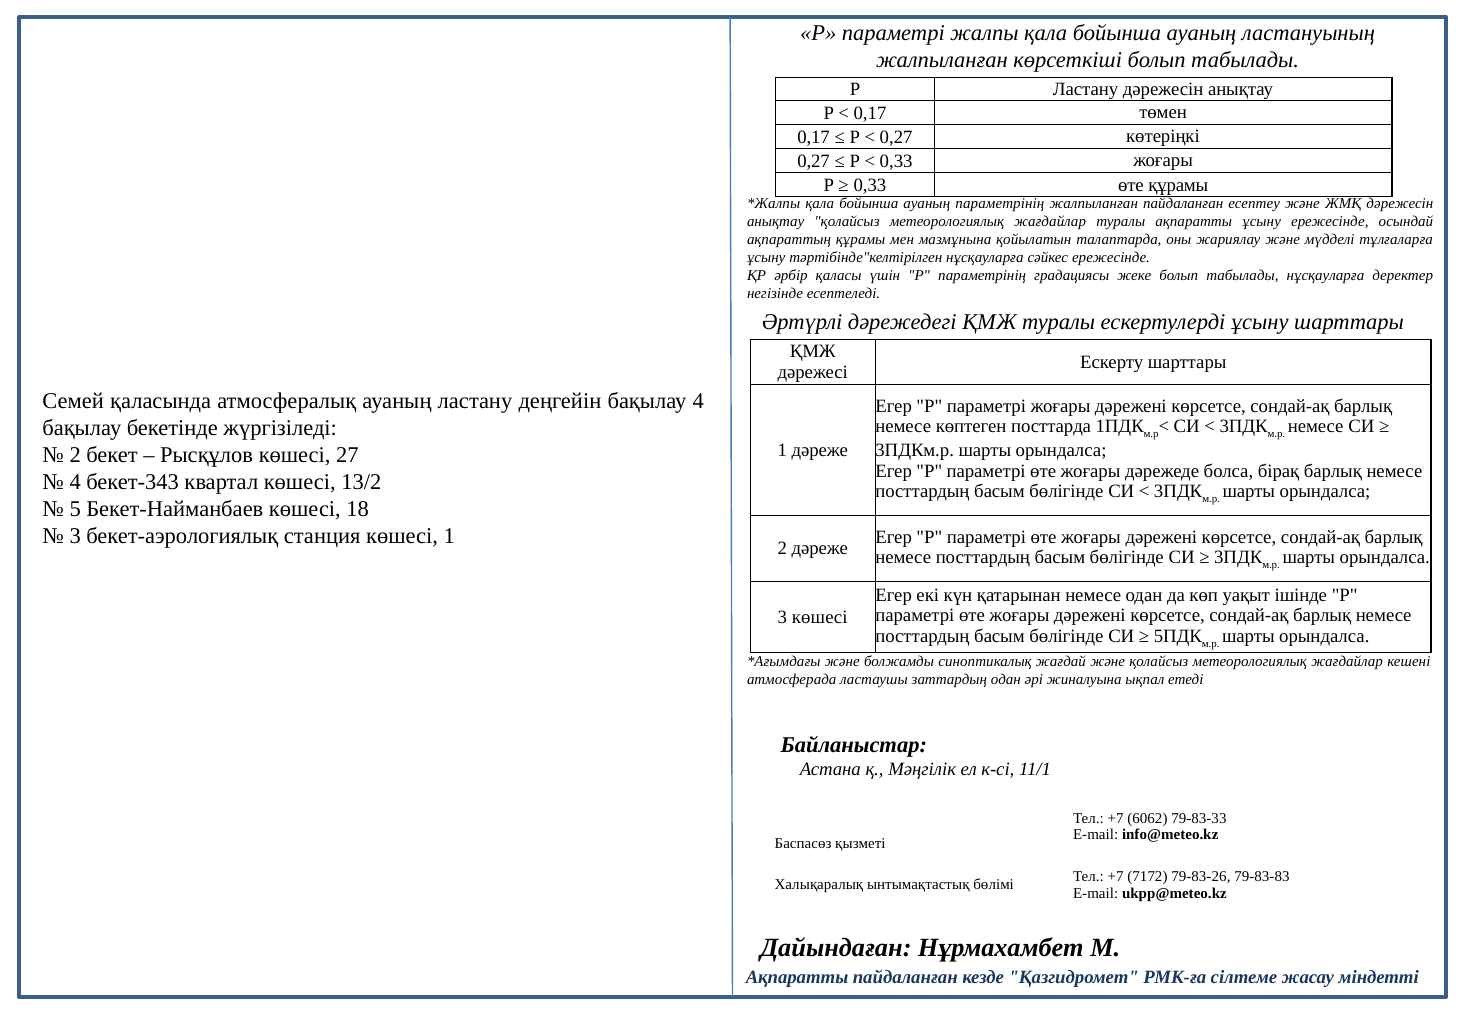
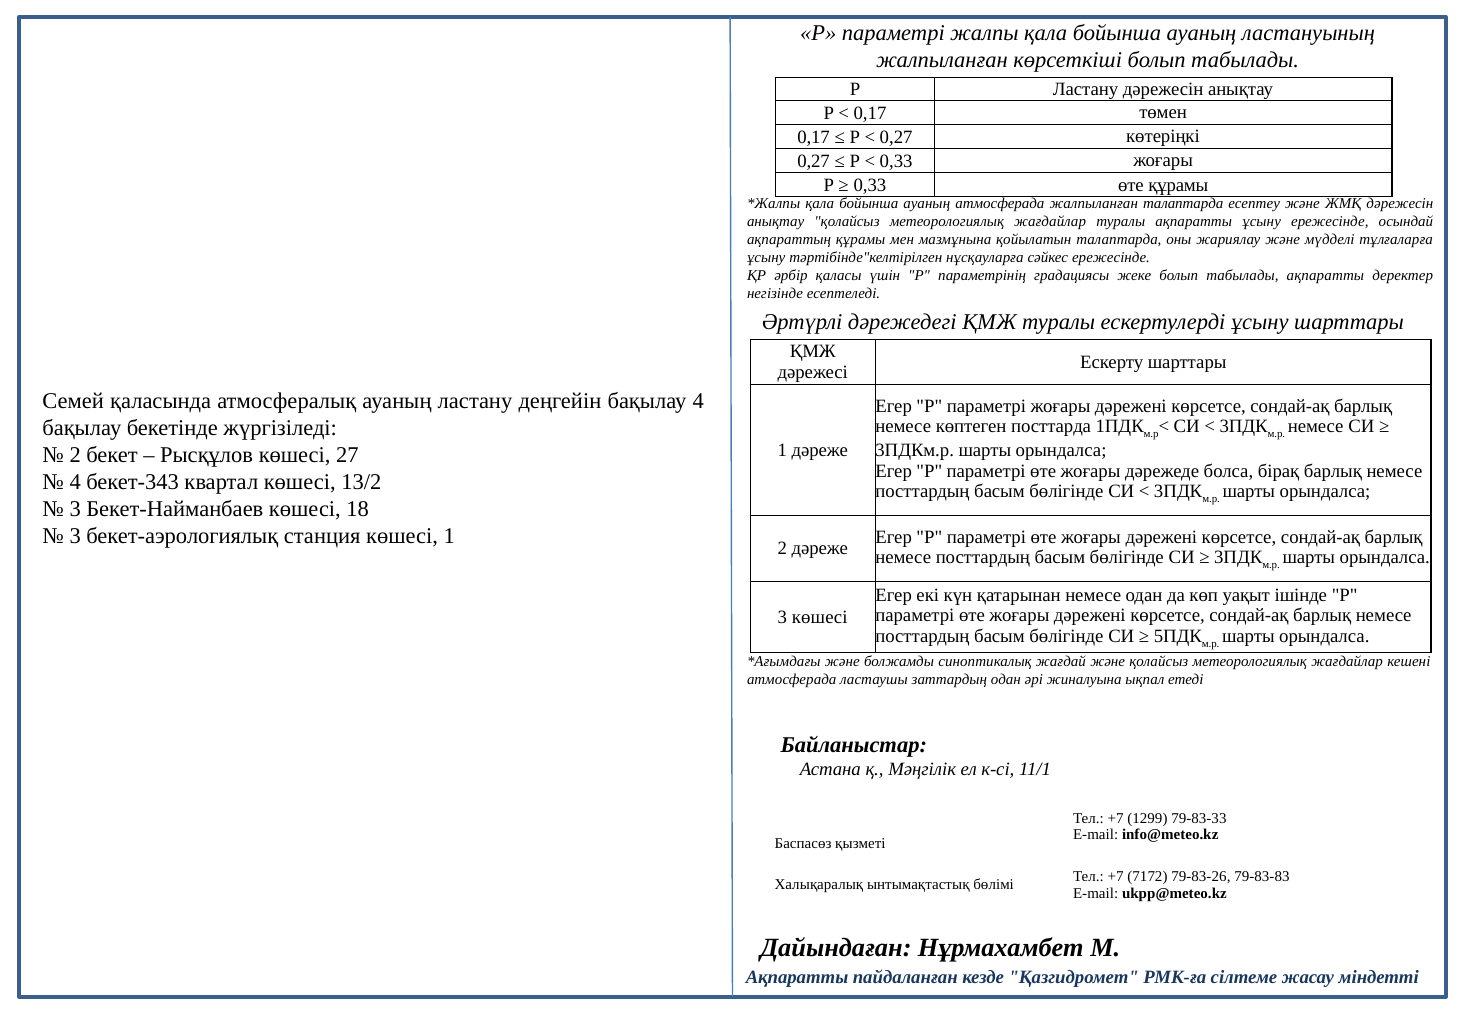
ауаның параметрінің: параметрінің -> атмосферада (1000, 204)
жалпыланған пайдаланған: пайдаланған -> талаптарда (1183, 204)
табылады нұсқауларға: нұсқауларға -> ақпаратты (1325, 276)
5: 5 -> 3 (75, 509)
6062: 6062 -> 1299 (1147, 818)
